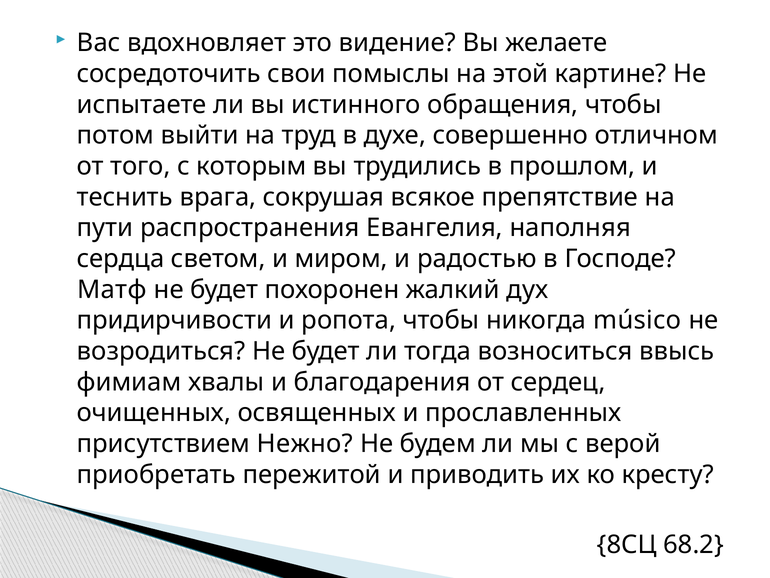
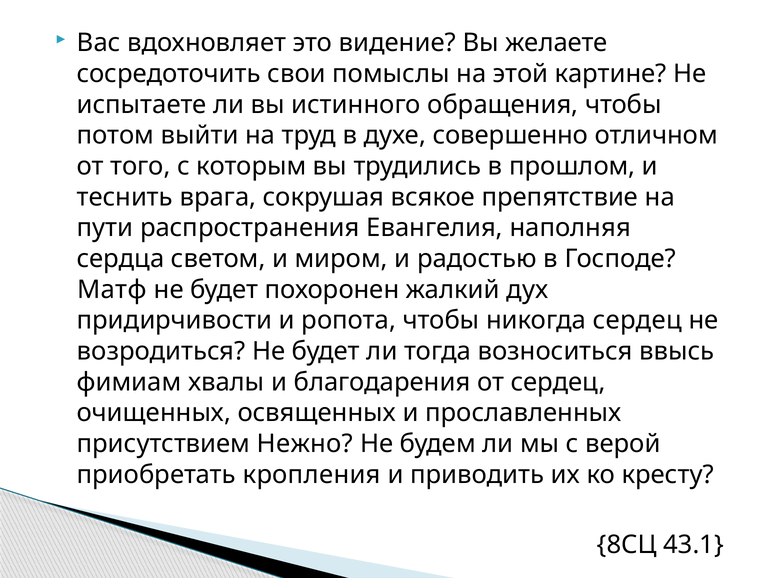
никогда músico: músico -> сердец (637, 320)
пережитой: пережитой -> кропления (312, 474)
68.2: 68.2 -> 43.1 (694, 544)
